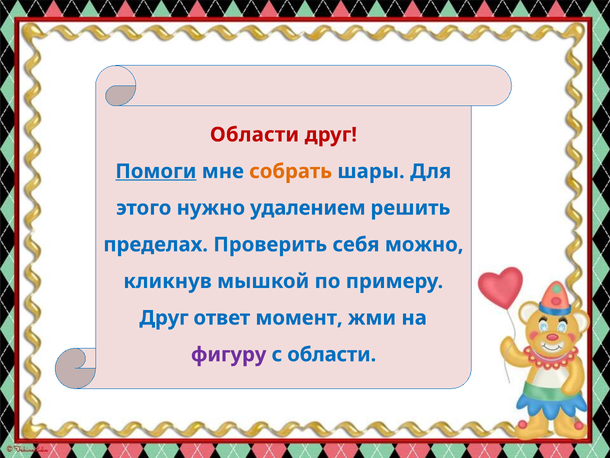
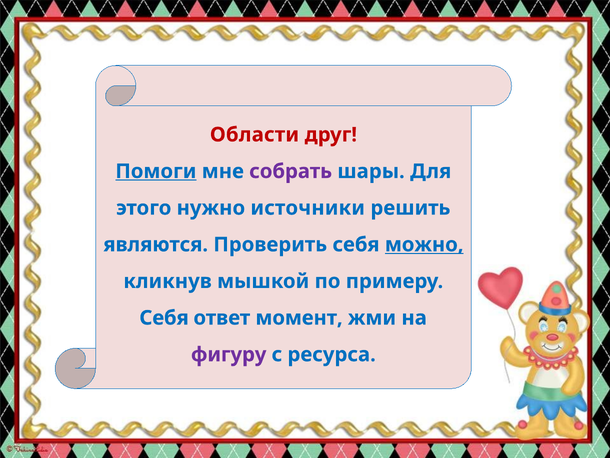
собрать colour: orange -> purple (291, 171)
удалением: удалением -> источники (308, 208)
пределах: пределах -> являются (156, 244)
можно underline: none -> present (424, 244)
Друг: Друг -> Себя (164, 318)
с области: области -> ресурса (332, 354)
